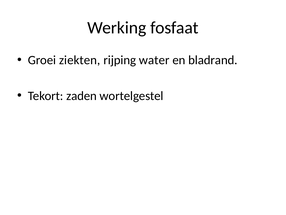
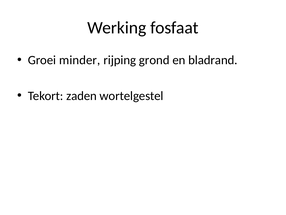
ziekten: ziekten -> minder (80, 60)
water: water -> grond (154, 60)
